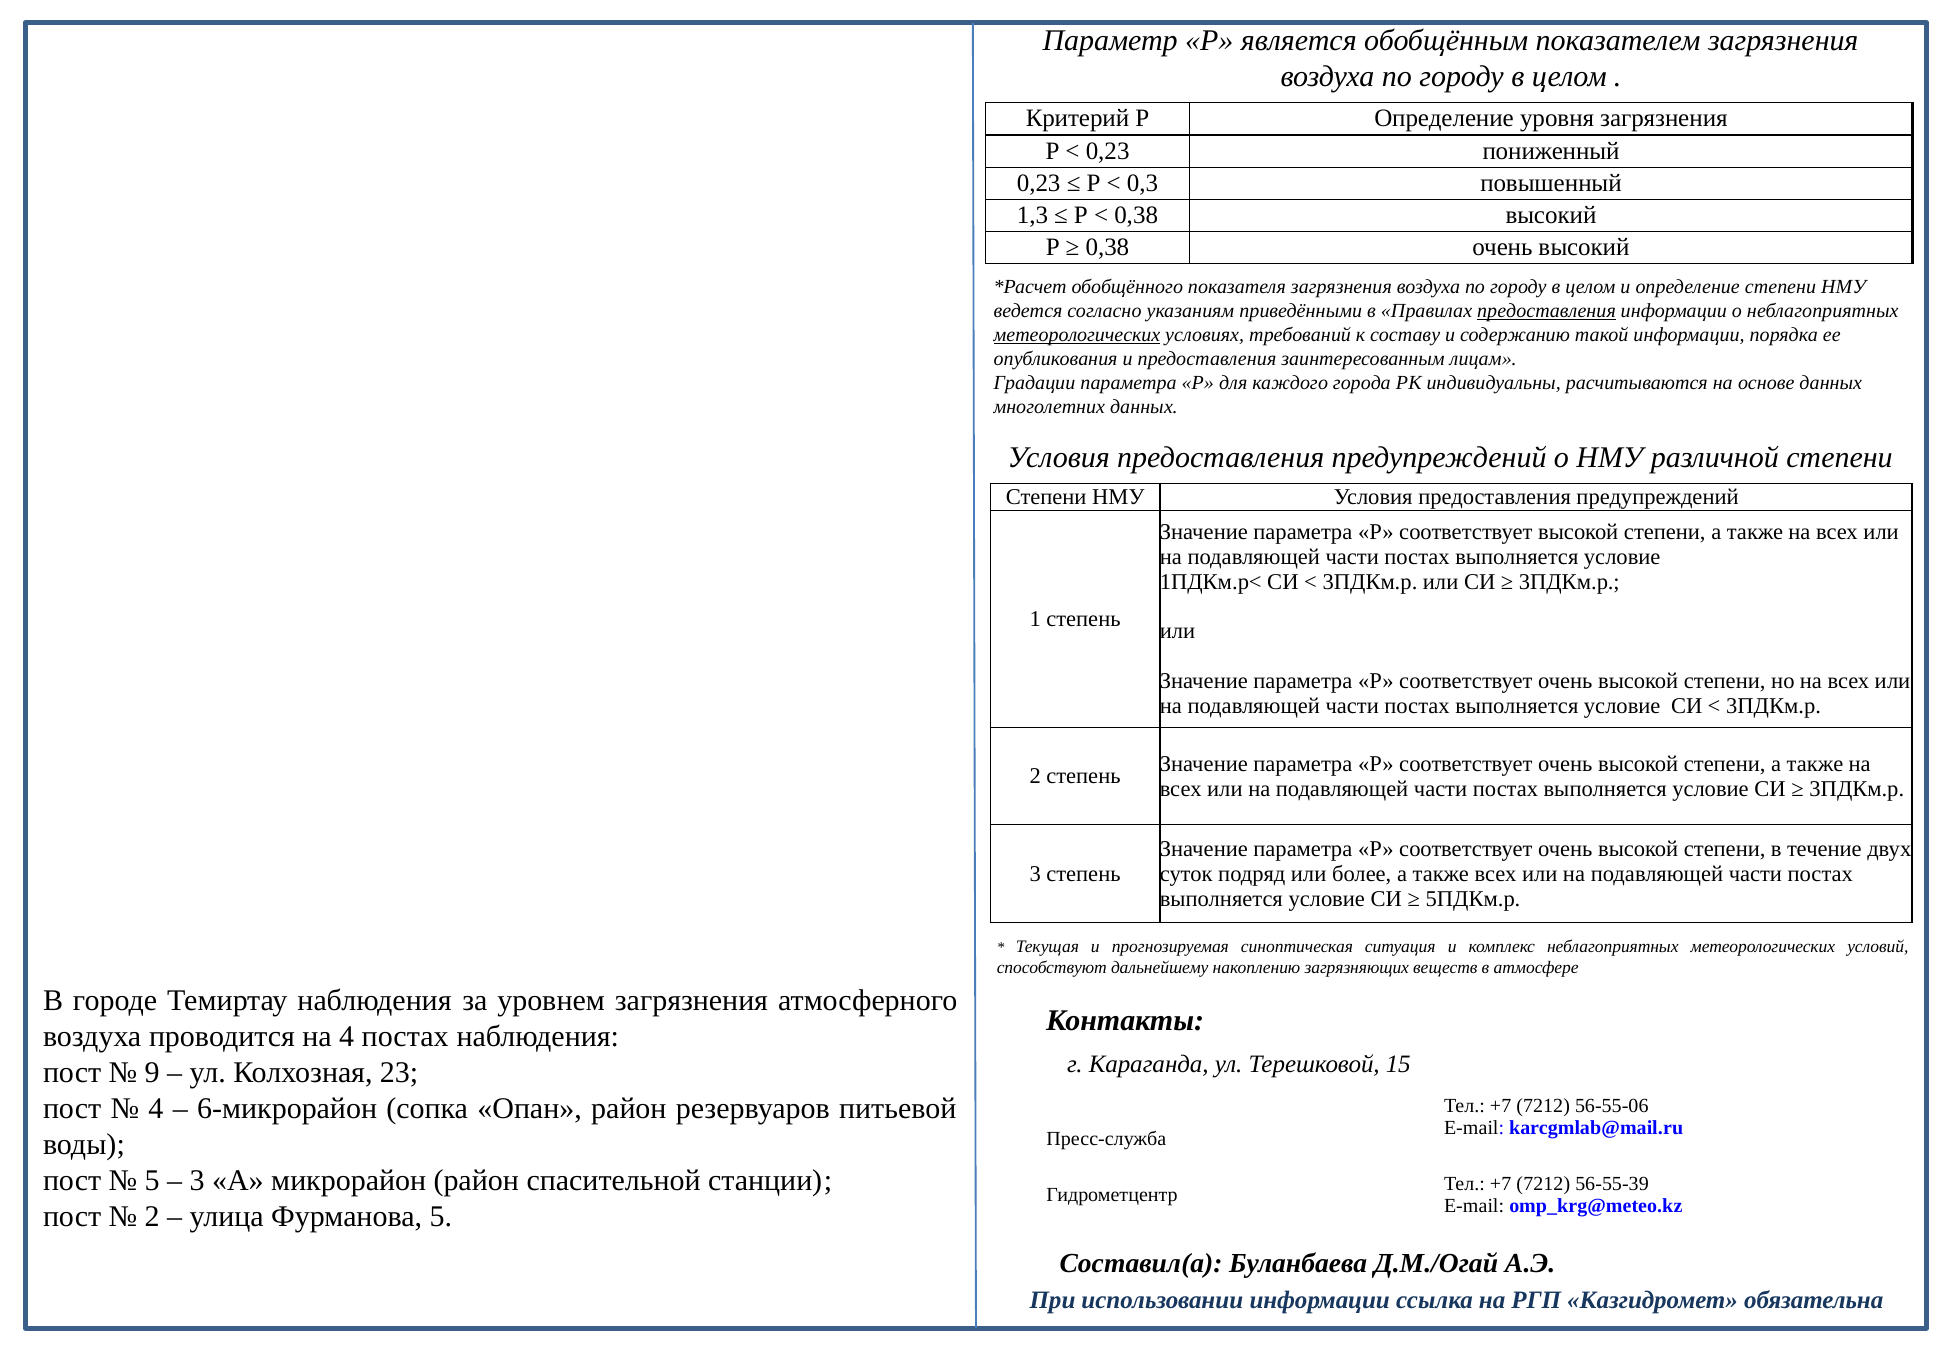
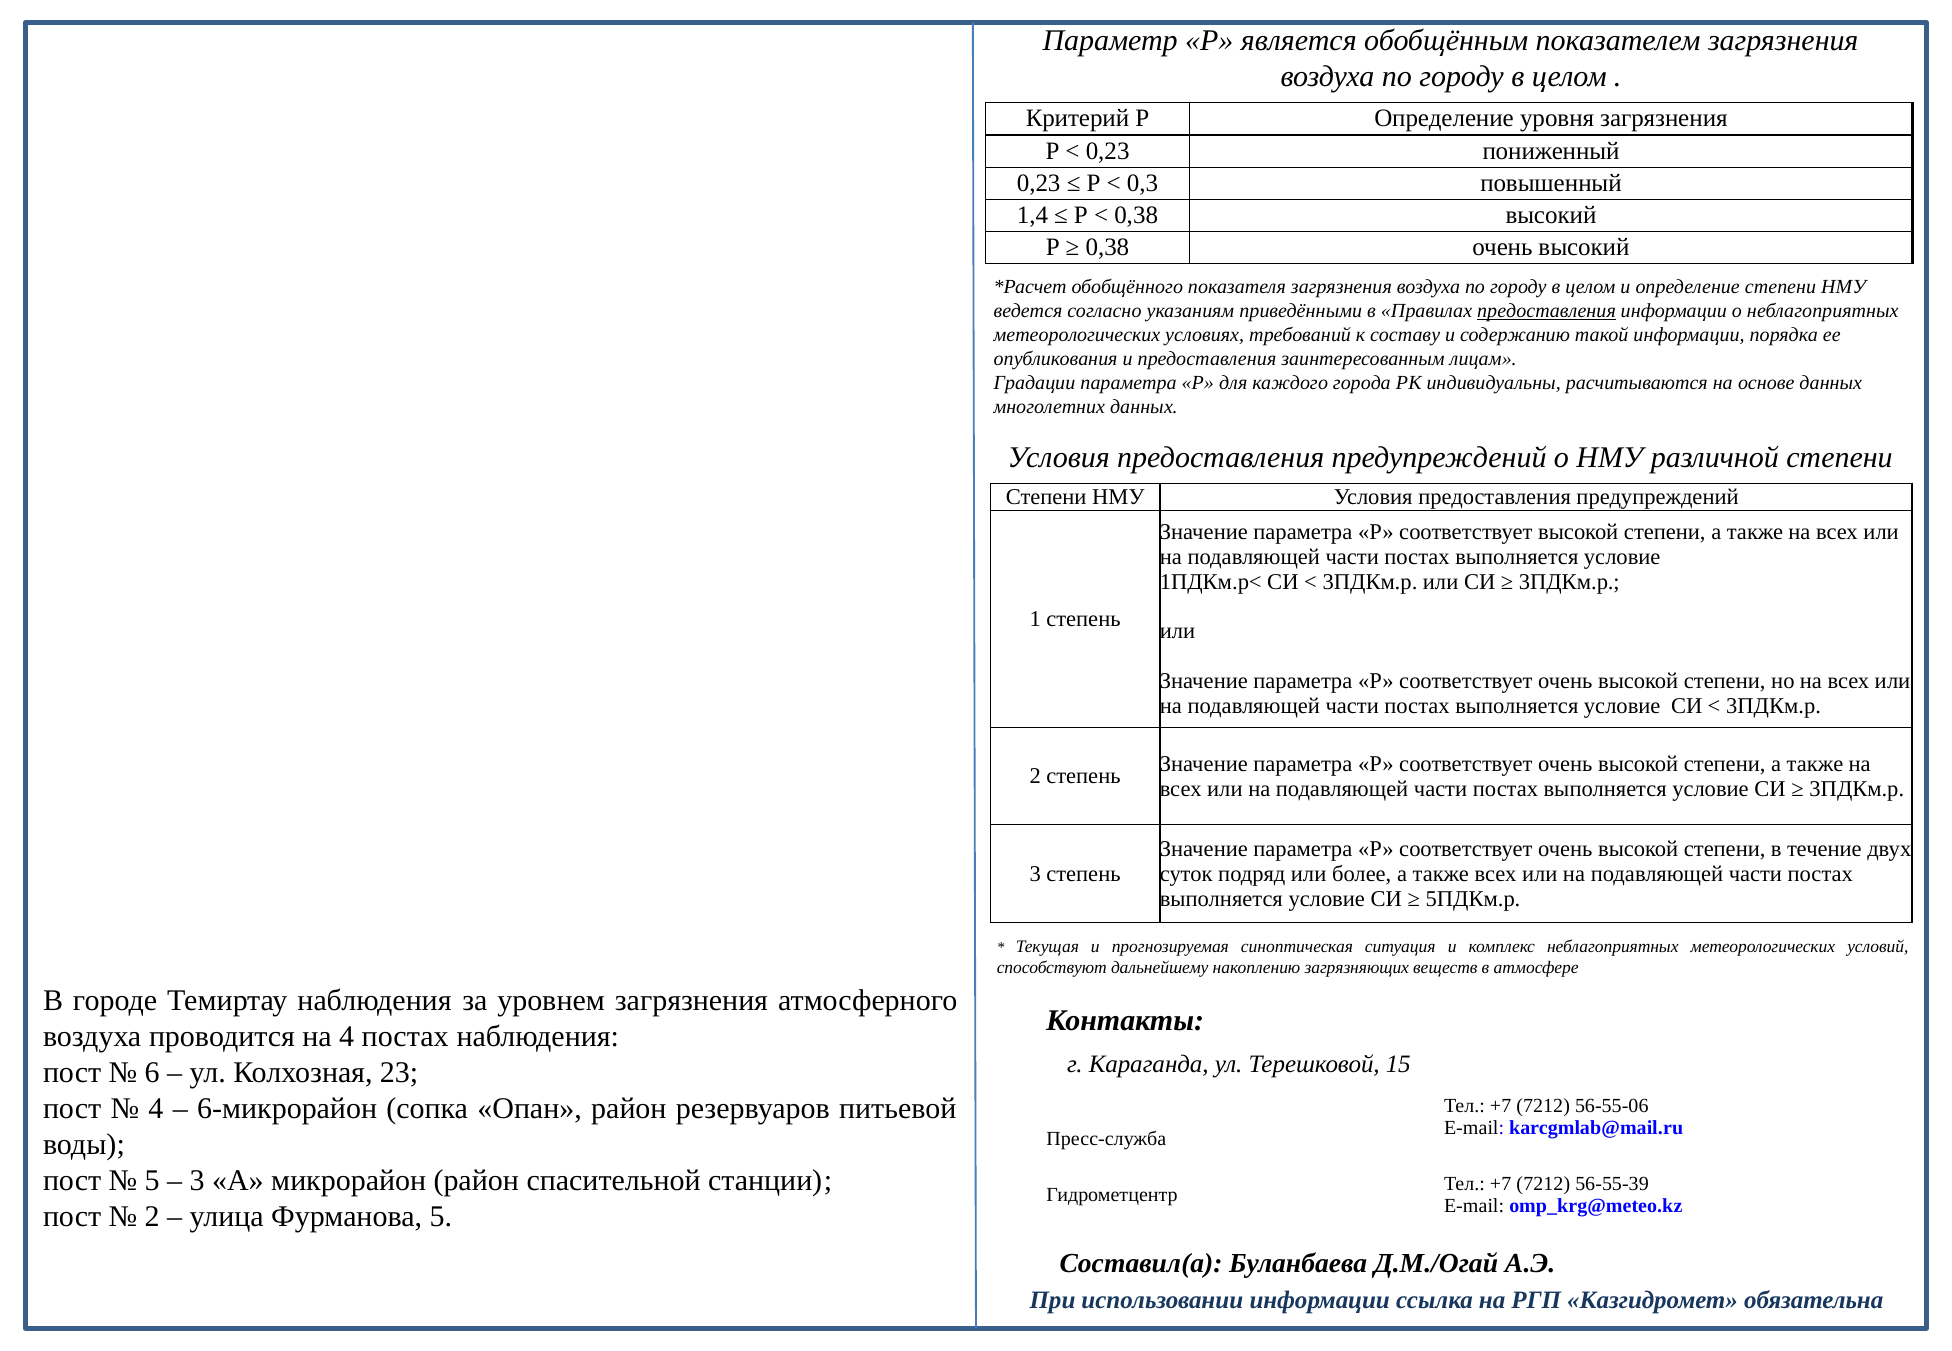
1,3: 1,3 -> 1,4 (1033, 215)
метеорологических underline: present -> none (1077, 335)
9: 9 -> 6 (152, 1073)
